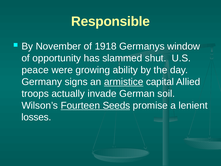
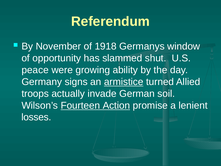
Responsible: Responsible -> Referendum (110, 21)
capital: capital -> turned (160, 82)
Seeds: Seeds -> Action (116, 105)
